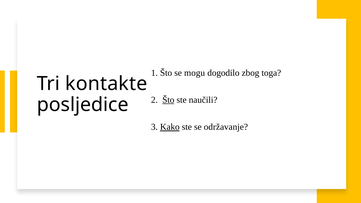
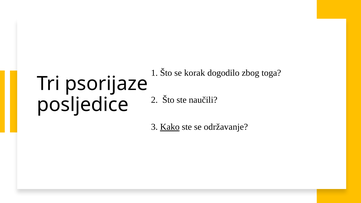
mogu: mogu -> korak (195, 73)
kontakte: kontakte -> psorijaze (106, 84)
Što underline: present -> none (168, 100)
